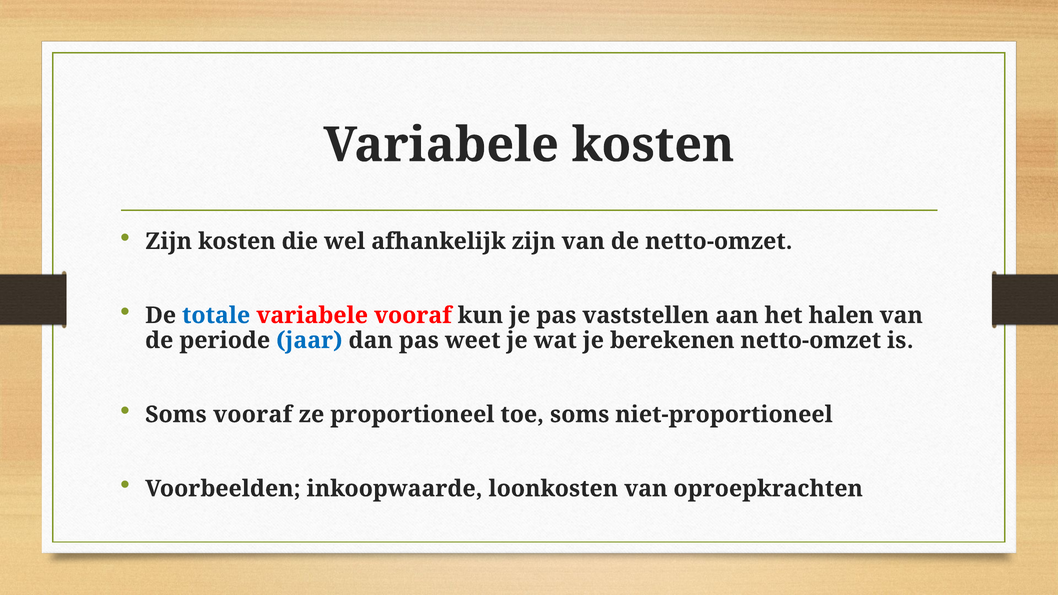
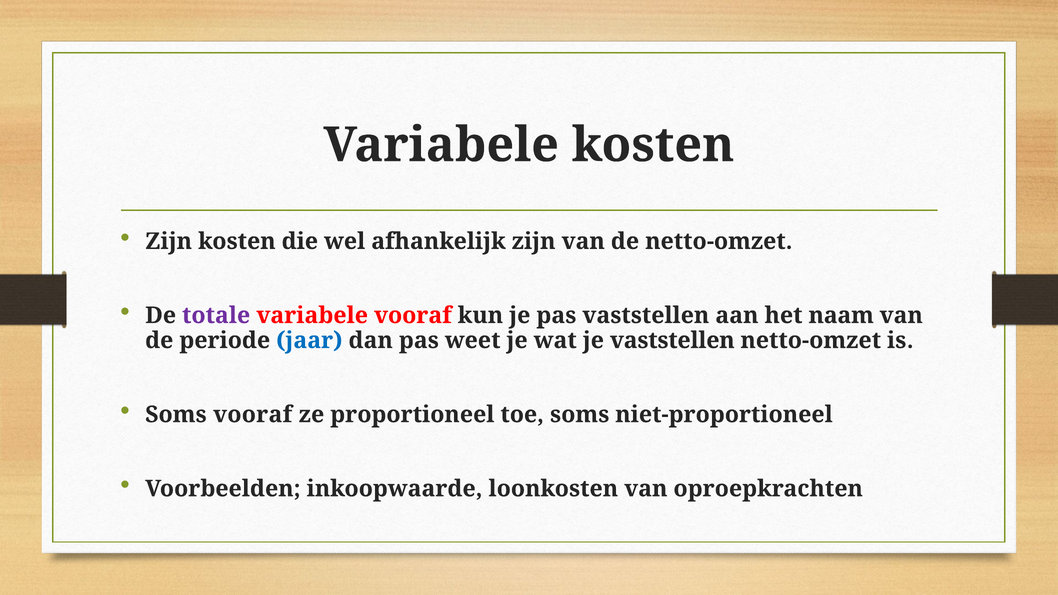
totale colour: blue -> purple (216, 316)
halen: halen -> naam (841, 316)
je berekenen: berekenen -> vaststellen (672, 340)
